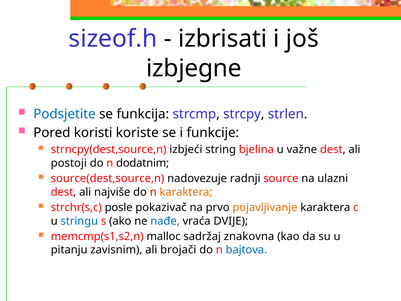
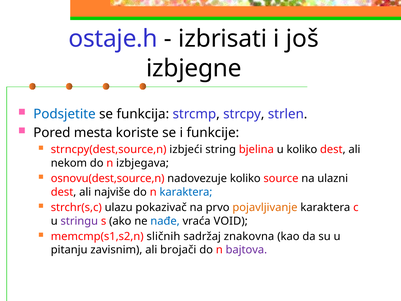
sizeof.h: sizeof.h -> ostaje.h (113, 39)
koristi: koristi -> mesta (93, 133)
u važne: važne -> koliko (302, 149)
postoji: postoji -> nekom (69, 163)
dodatnim: dodatnim -> izbjegava (143, 163)
source(dest,source,n: source(dest,source,n -> osnovu(dest,source,n (108, 178)
nadovezuje radnji: radnji -> koliko (245, 178)
karaktera colour: orange -> blue (186, 192)
posle: posle -> ulazu (119, 207)
stringu colour: blue -> purple (79, 221)
DVIJE: DVIJE -> VOID (231, 221)
malloc: malloc -> sličnih (163, 236)
bajtova colour: blue -> purple (246, 250)
